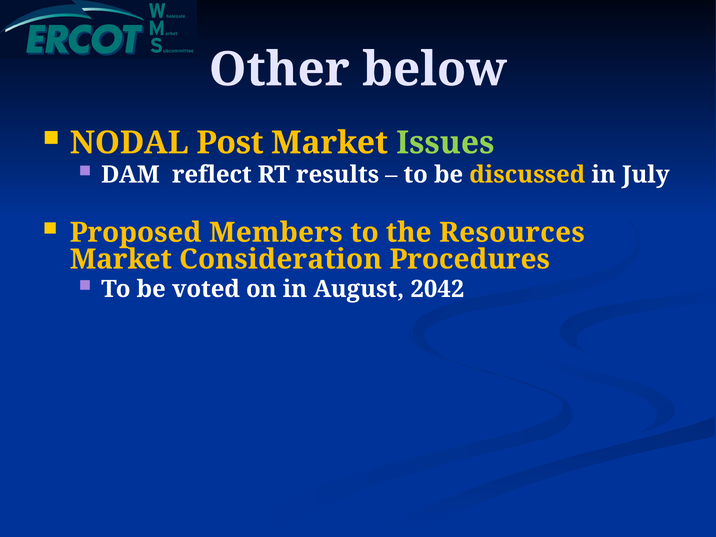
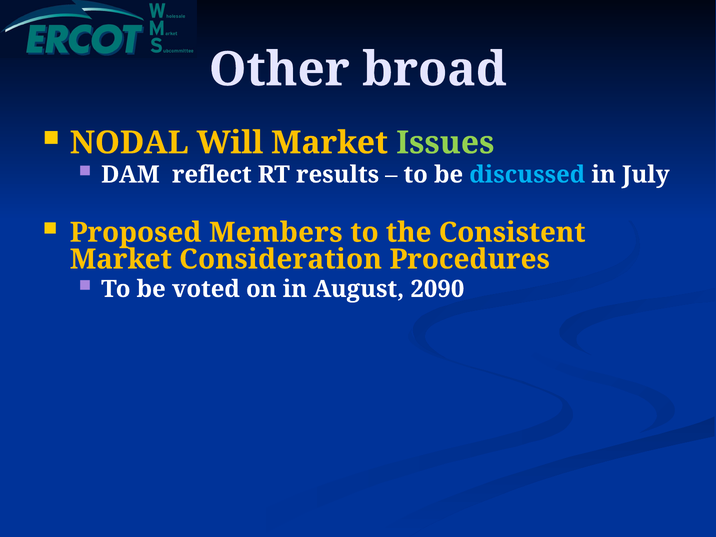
below: below -> broad (435, 70)
Post: Post -> Will (230, 143)
discussed colour: yellow -> light blue (527, 175)
Resources: Resources -> Consistent (512, 233)
2042: 2042 -> 2090 (437, 289)
